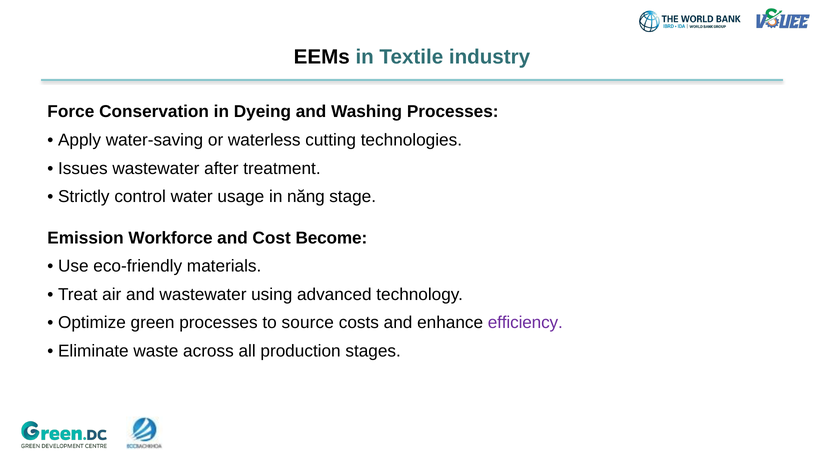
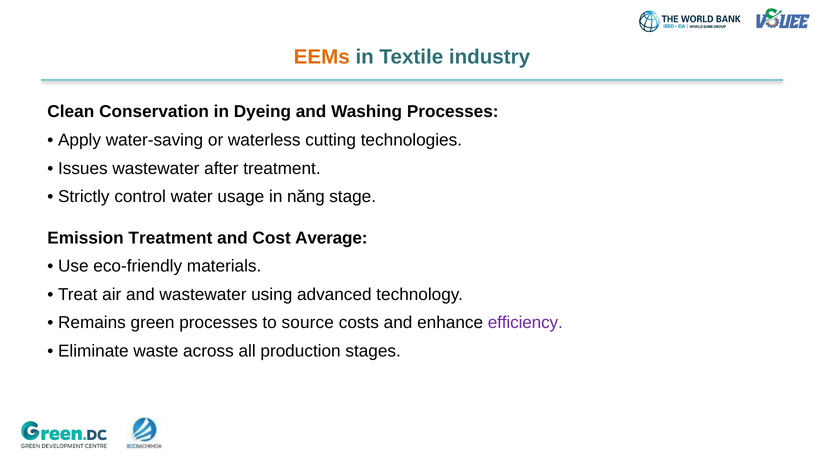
EEMs colour: black -> orange (322, 57)
Force: Force -> Clean (71, 112)
Emission Workforce: Workforce -> Treatment (170, 238)
Become: Become -> Average (331, 238)
Optimize: Optimize -> Remains (92, 323)
